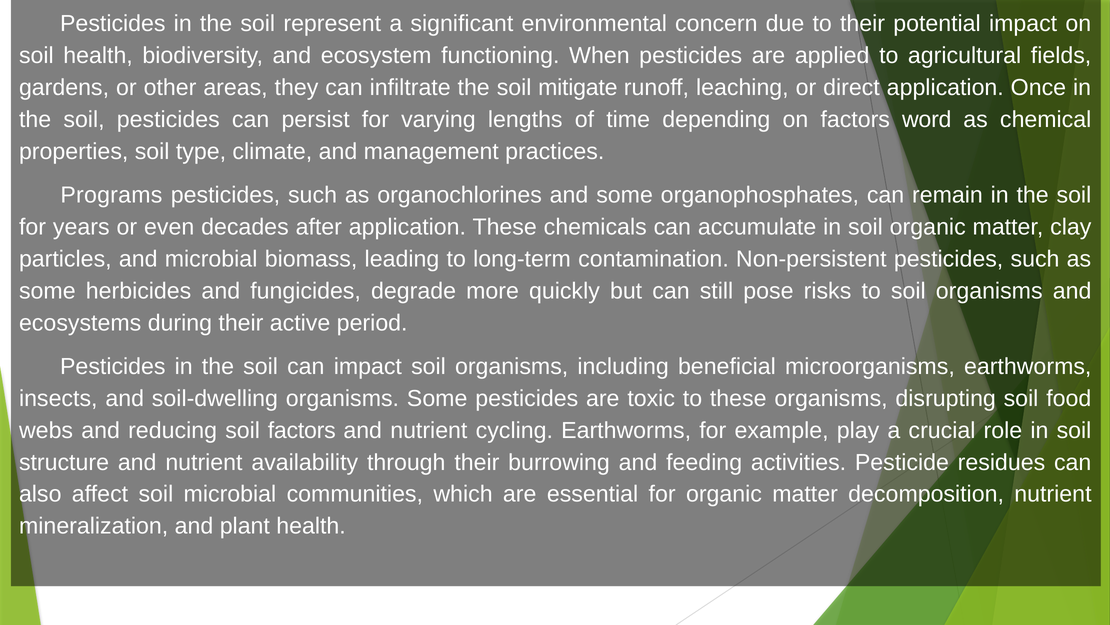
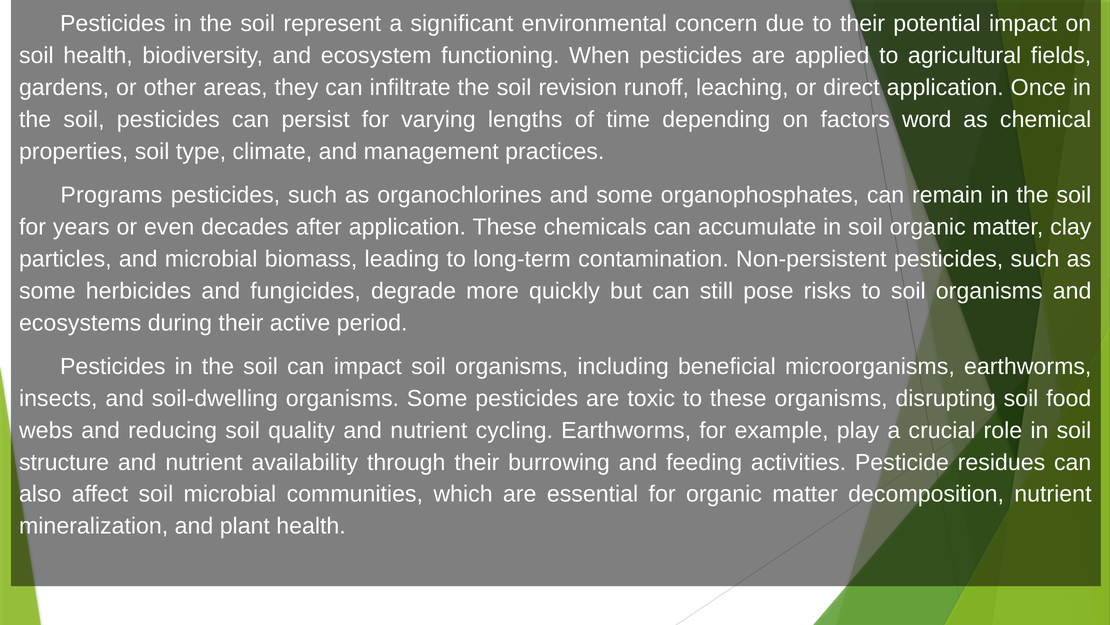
mitigate: mitigate -> revision (578, 88)
soil factors: factors -> quality (302, 430)
